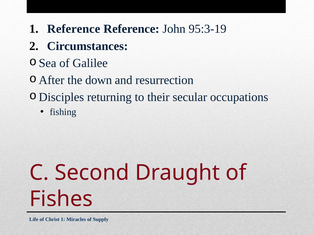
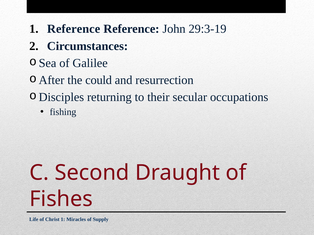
95:3-19: 95:3-19 -> 29:3-19 (208, 29)
down: down -> could (99, 80)
